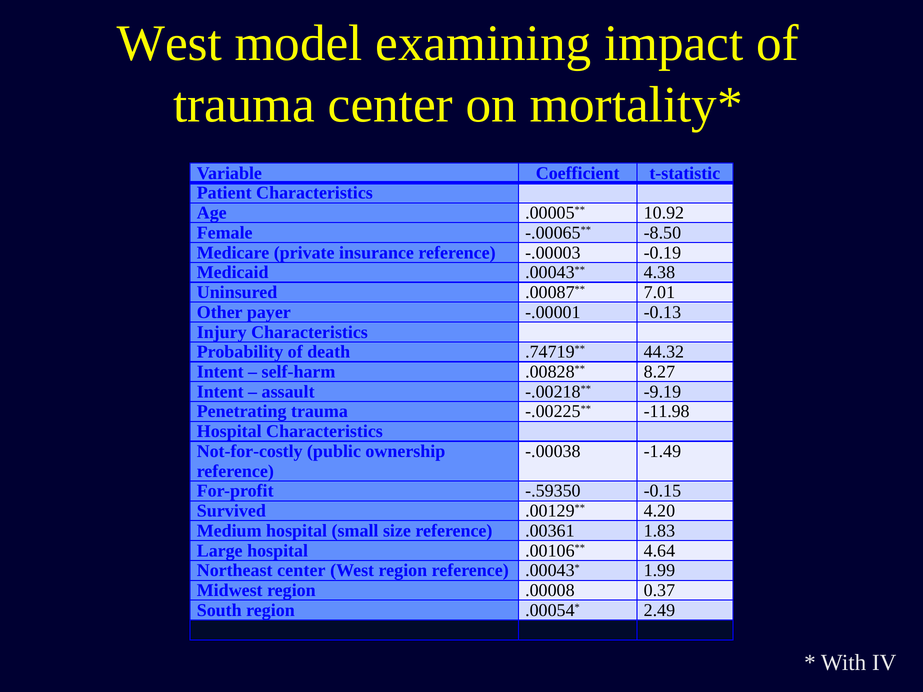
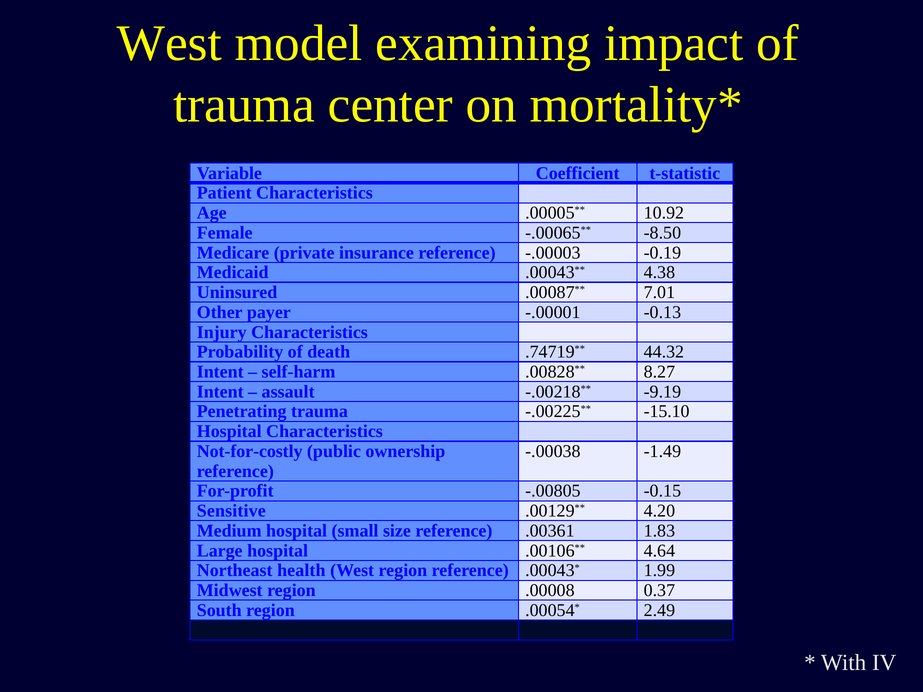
-11.98: -11.98 -> -15.10 (667, 412)
-.59350: -.59350 -> -.00805 (553, 491)
Survived: Survived -> Sensitive (231, 511)
Northeast center: center -> health (301, 571)
